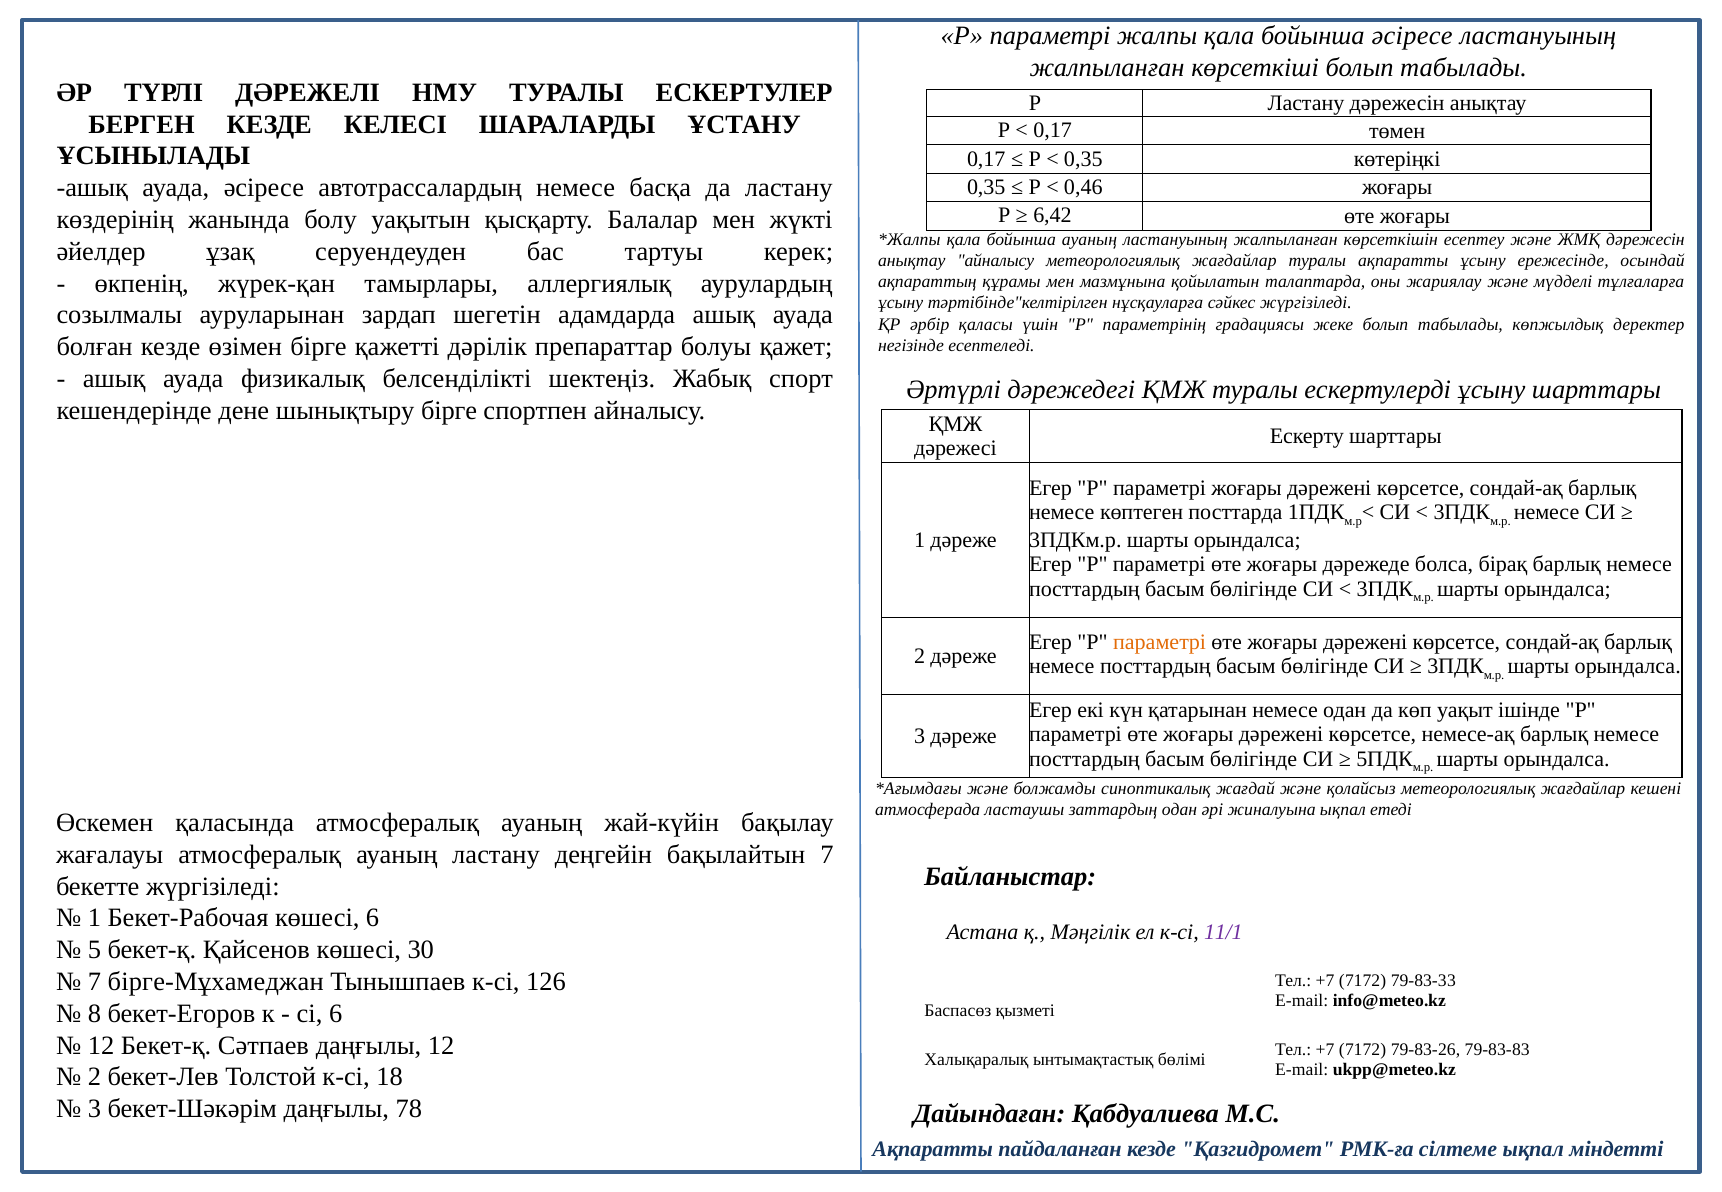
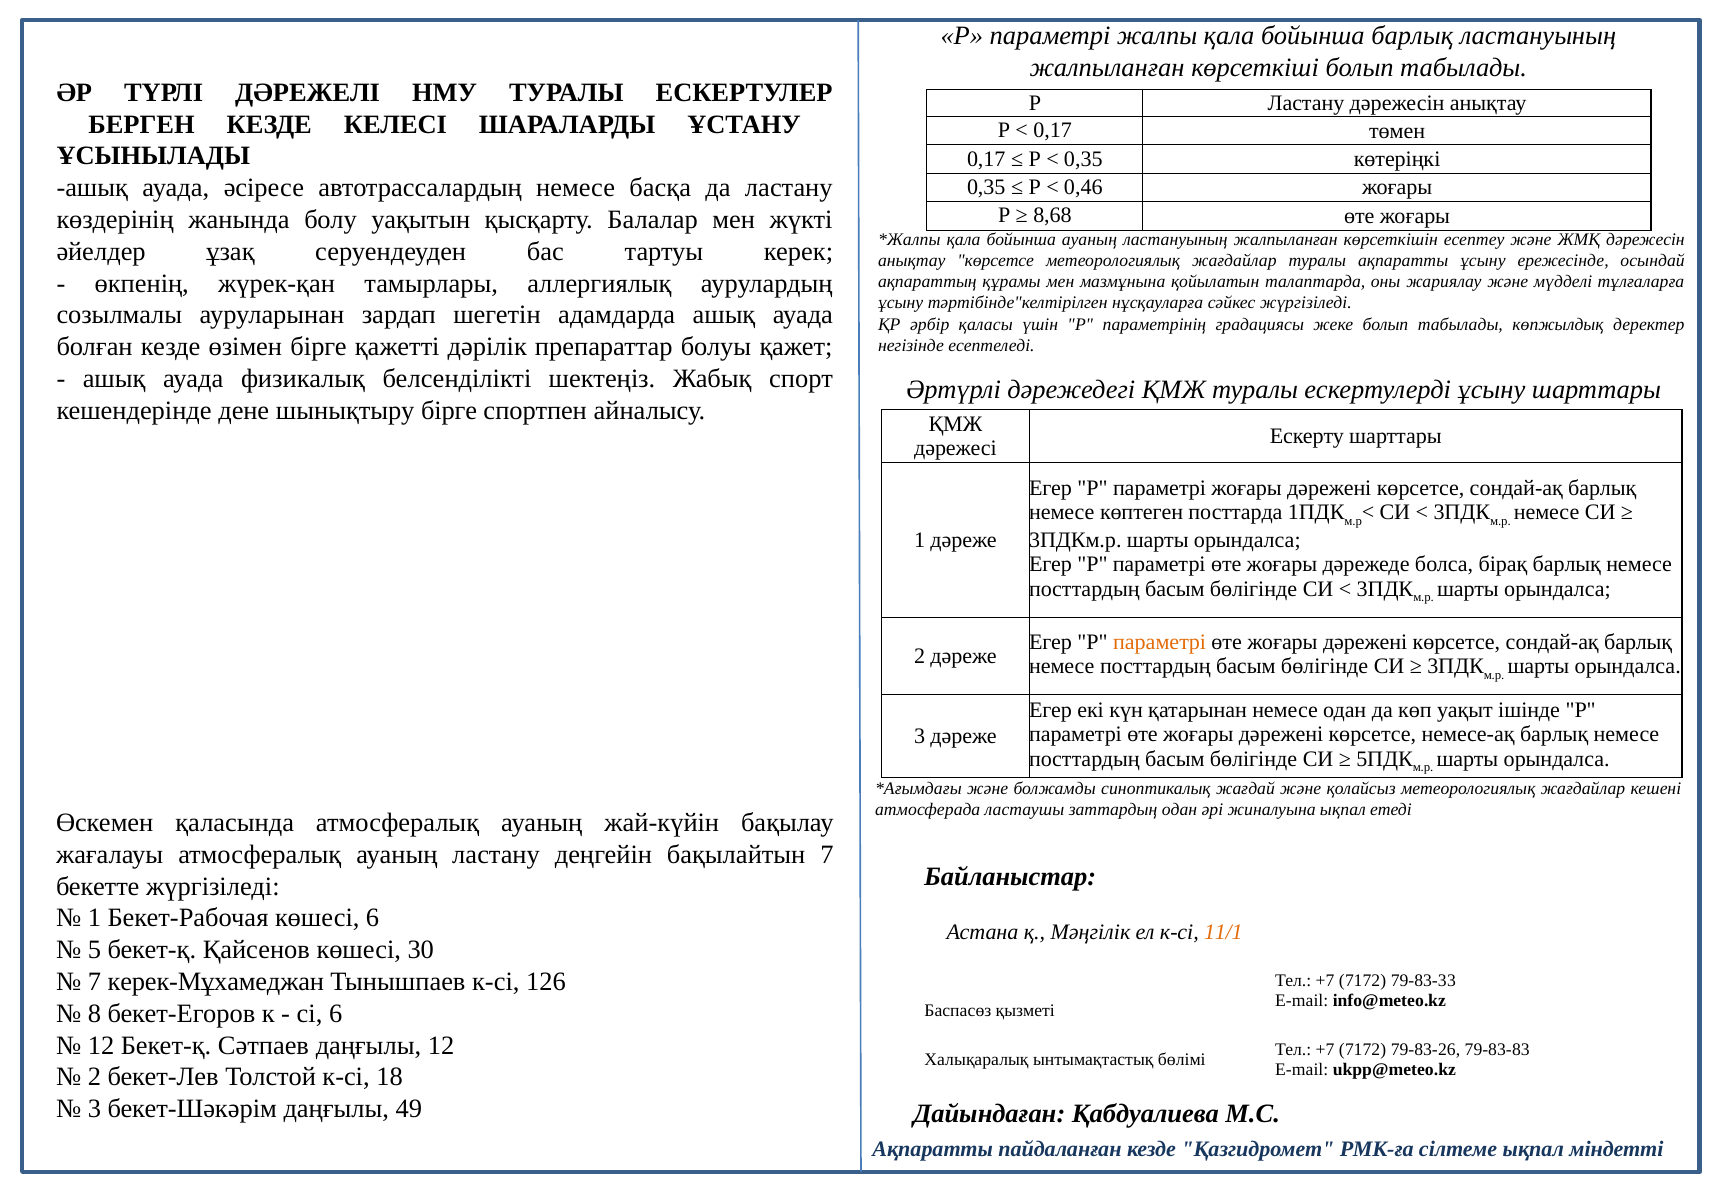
бойынша әсіресе: әсіресе -> барлық (1412, 36)
6,42: 6,42 -> 8,68 (1052, 216)
анықтау айналысу: айналысу -> көрсетсе (996, 261)
11/1 colour: purple -> orange (1223, 932)
бірге-Мұхамеджан: бірге-Мұхамеджан -> керек-Мұхамеджан (216, 982)
78: 78 -> 49 (409, 1109)
